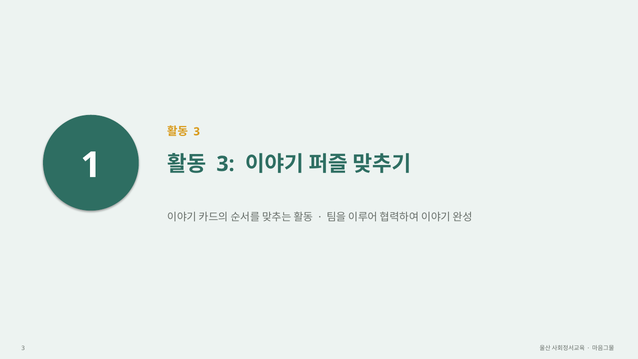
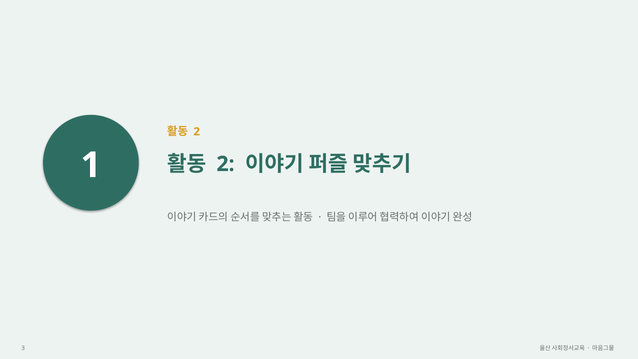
3: 3 -> 2 (197, 132)
3: 3 -> 2 (226, 164)
